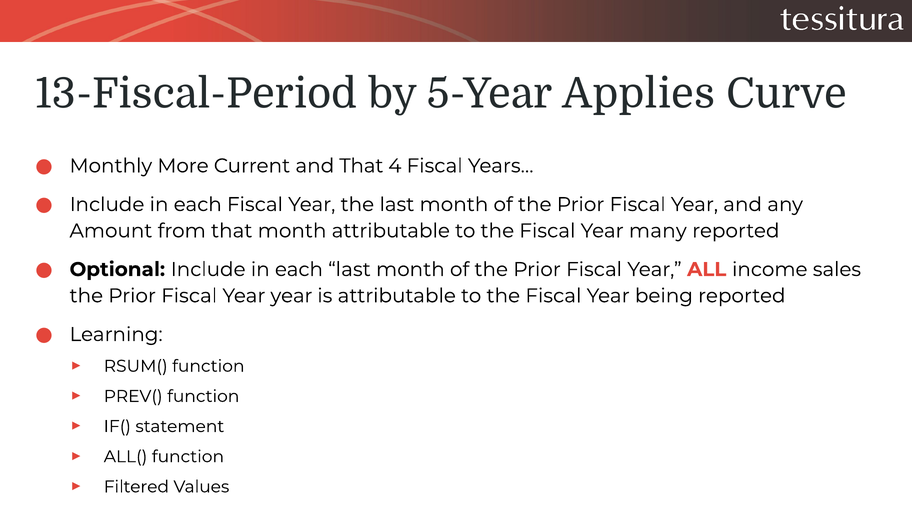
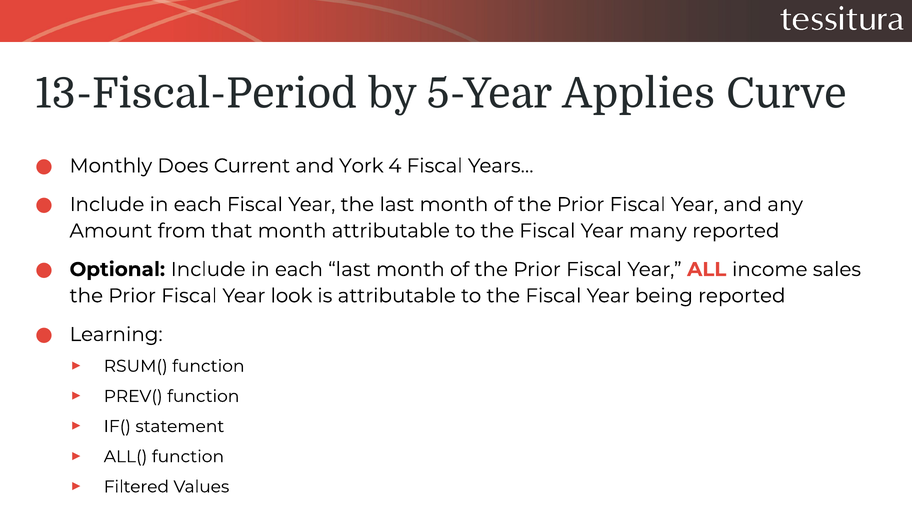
More: More -> Does (183, 166)
and That: That -> York (361, 166)
Year year: year -> look (291, 296)
